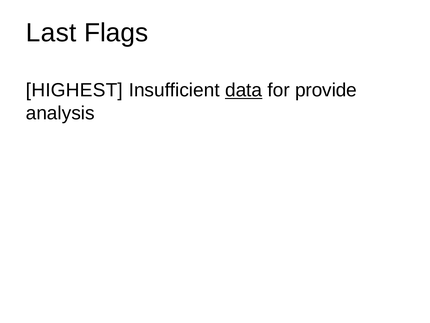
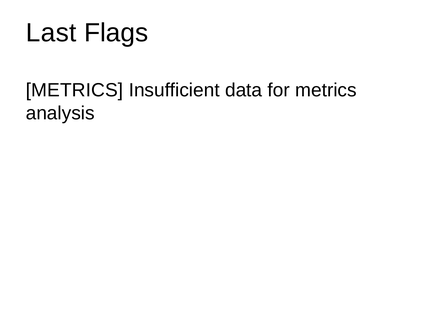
HIGHEST: HIGHEST -> METRICS (74, 90)
data underline: present -> none (244, 90)
for provide: provide -> metrics (326, 90)
